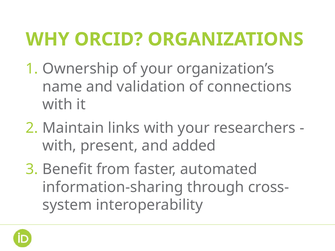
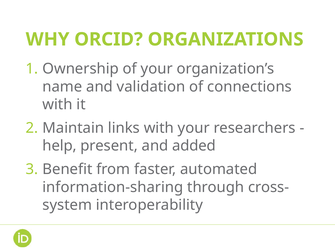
with: with -> help (59, 146)
